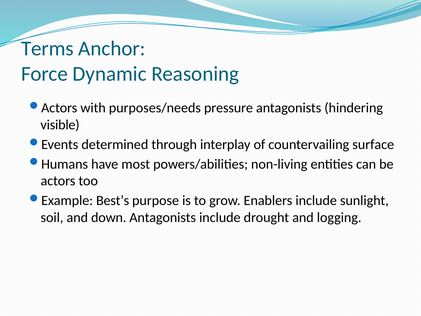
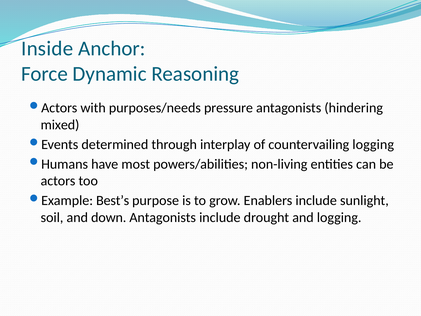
Terms: Terms -> Inside (47, 49)
visible: visible -> mixed (60, 125)
countervailing surface: surface -> logging (373, 144)
